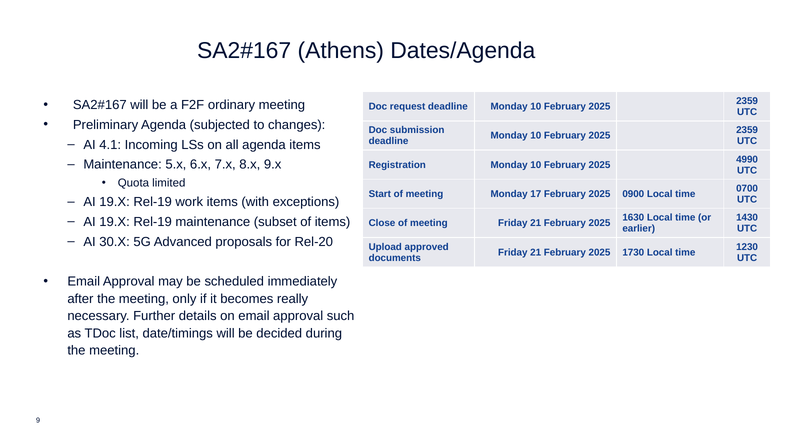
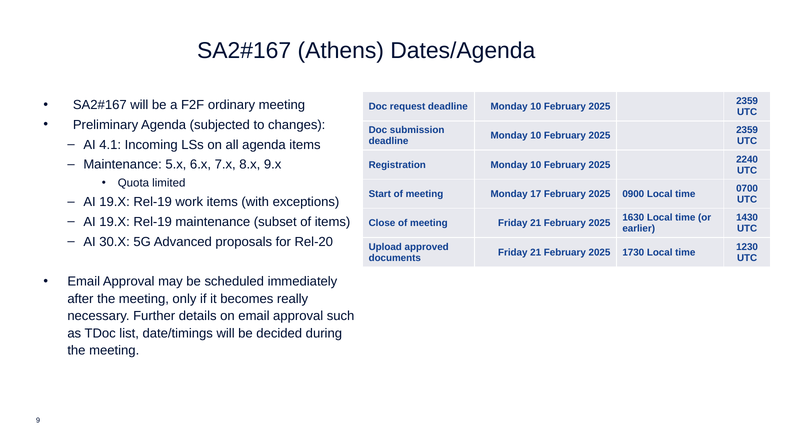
4990: 4990 -> 2240 (747, 159)
